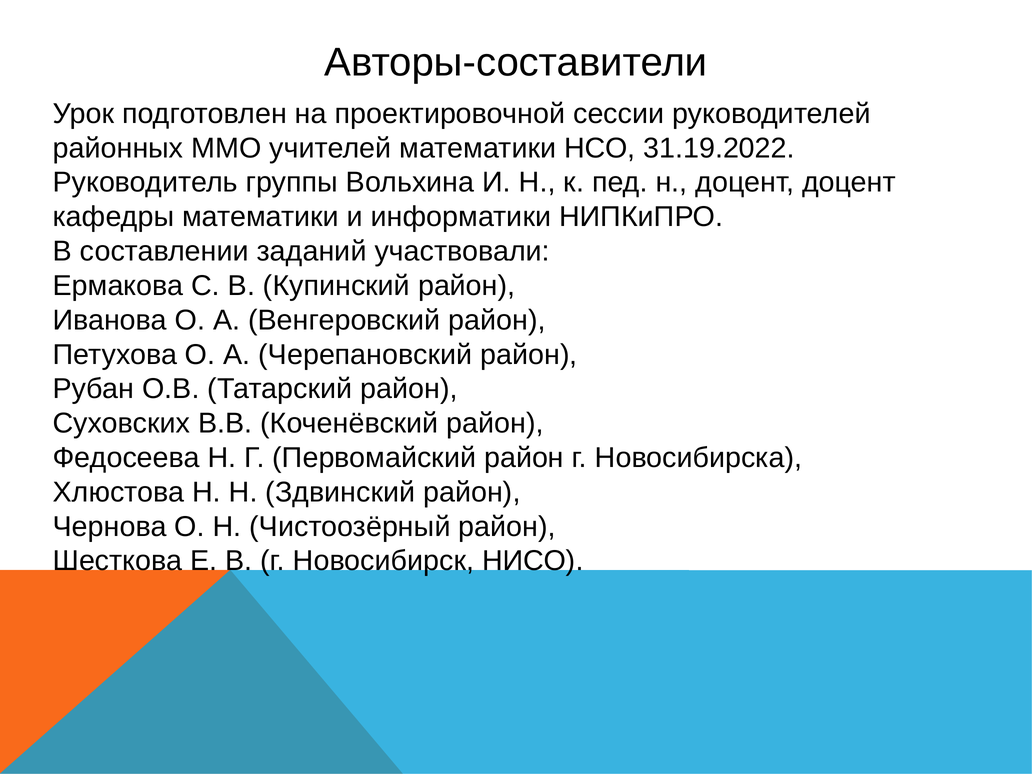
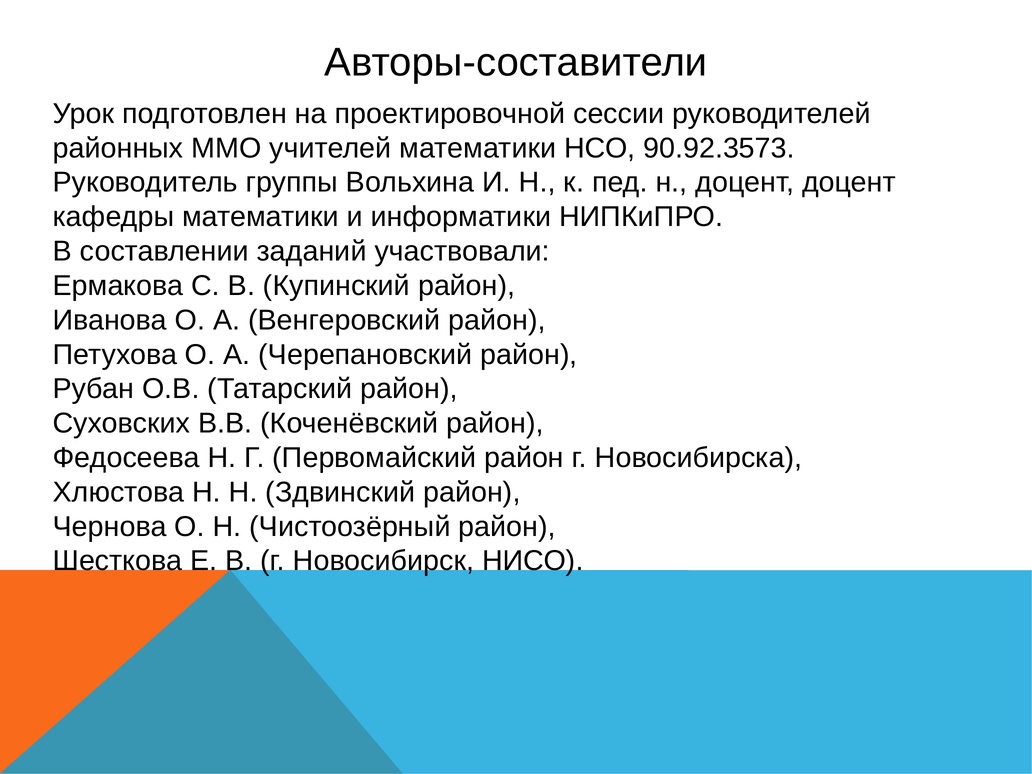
31.19.2022: 31.19.2022 -> 90.92.3573 (719, 148)
